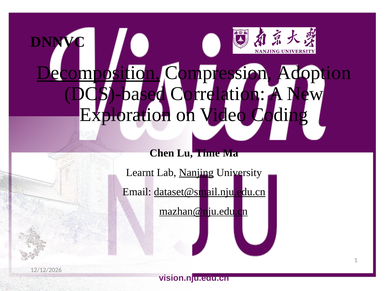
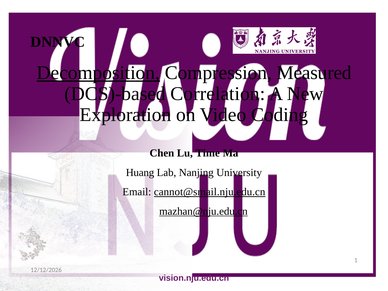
Adoption: Adoption -> Measured (314, 73)
Learnt: Learnt -> Huang (140, 172)
Nanjing underline: present -> none (196, 172)
dataset@smail.nju.edu.cn: dataset@smail.nju.edu.cn -> cannot@smail.nju.edu.cn (210, 192)
